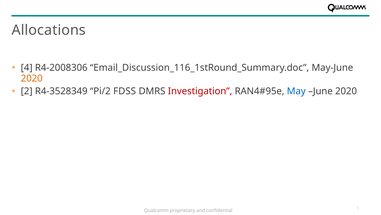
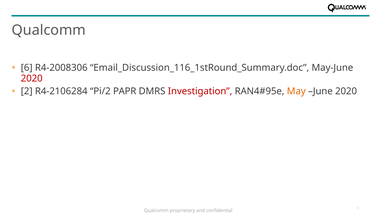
Allocations: Allocations -> Qualcomm (49, 30)
4: 4 -> 6 (27, 67)
2020 colour: orange -> red (32, 78)
R4-3528349: R4-3528349 -> R4-2106284 (61, 91)
FDSS: FDSS -> PAPR (125, 91)
May colour: blue -> orange (296, 91)
